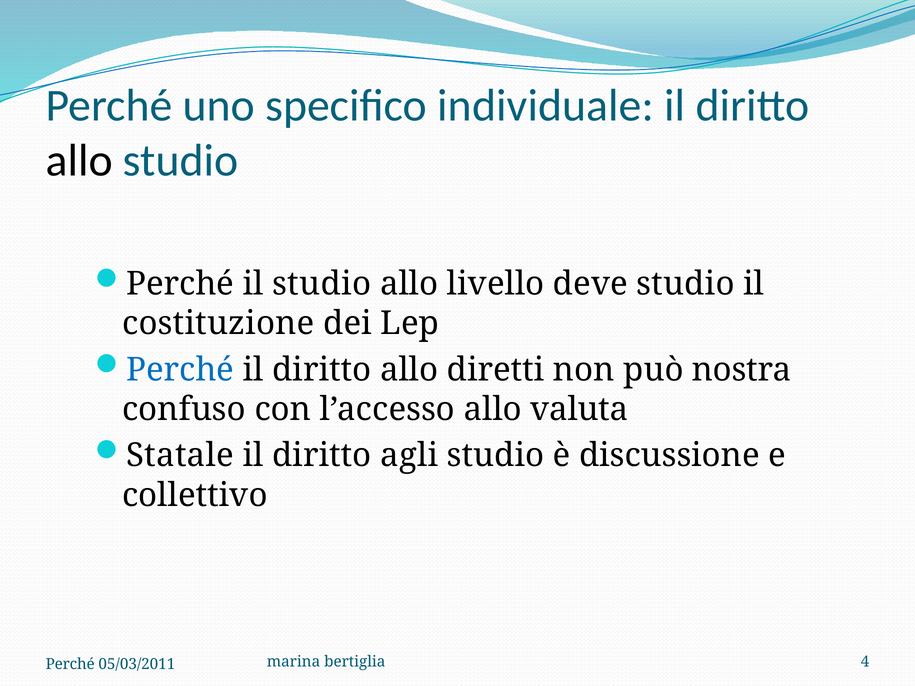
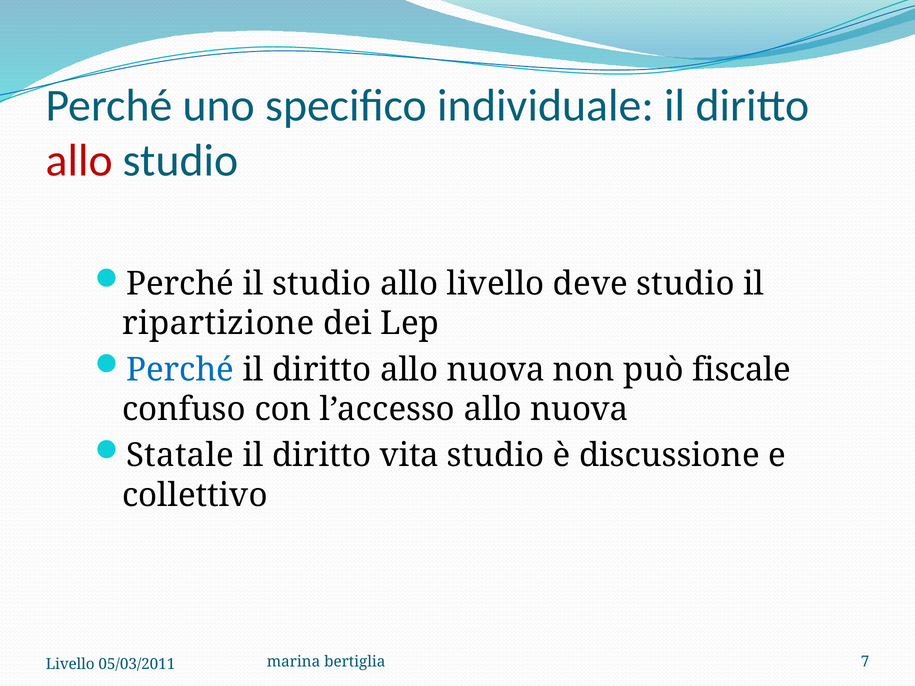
allo colour: black -> red (79, 161)
costituzione: costituzione -> ripartizione (218, 324)
diritto allo diretti: diretti -> nuova (496, 370)
nostra: nostra -> fiscale (742, 370)
l’accesso allo valuta: valuta -> nuova (579, 409)
agli: agli -> vita (409, 456)
4: 4 -> 7 (865, 662)
Perché: Perché -> Livello (70, 664)
